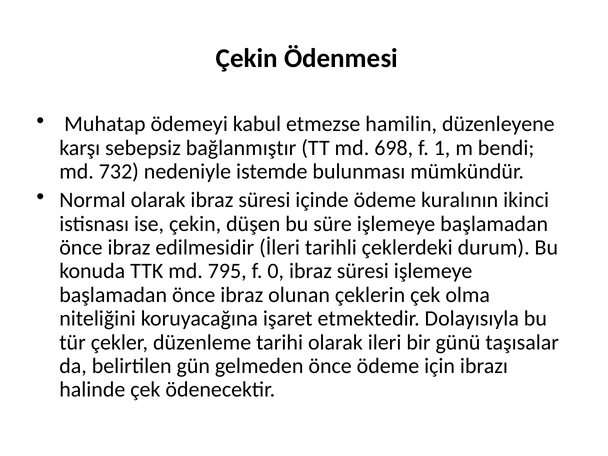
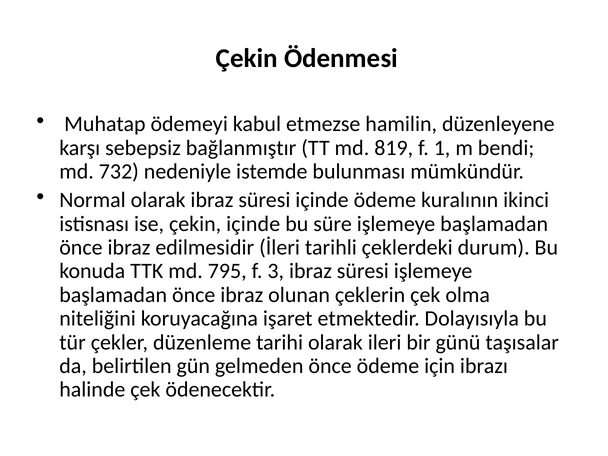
698: 698 -> 819 (394, 148)
çekin düşen: düşen -> içinde (253, 224)
0: 0 -> 3 (276, 271)
